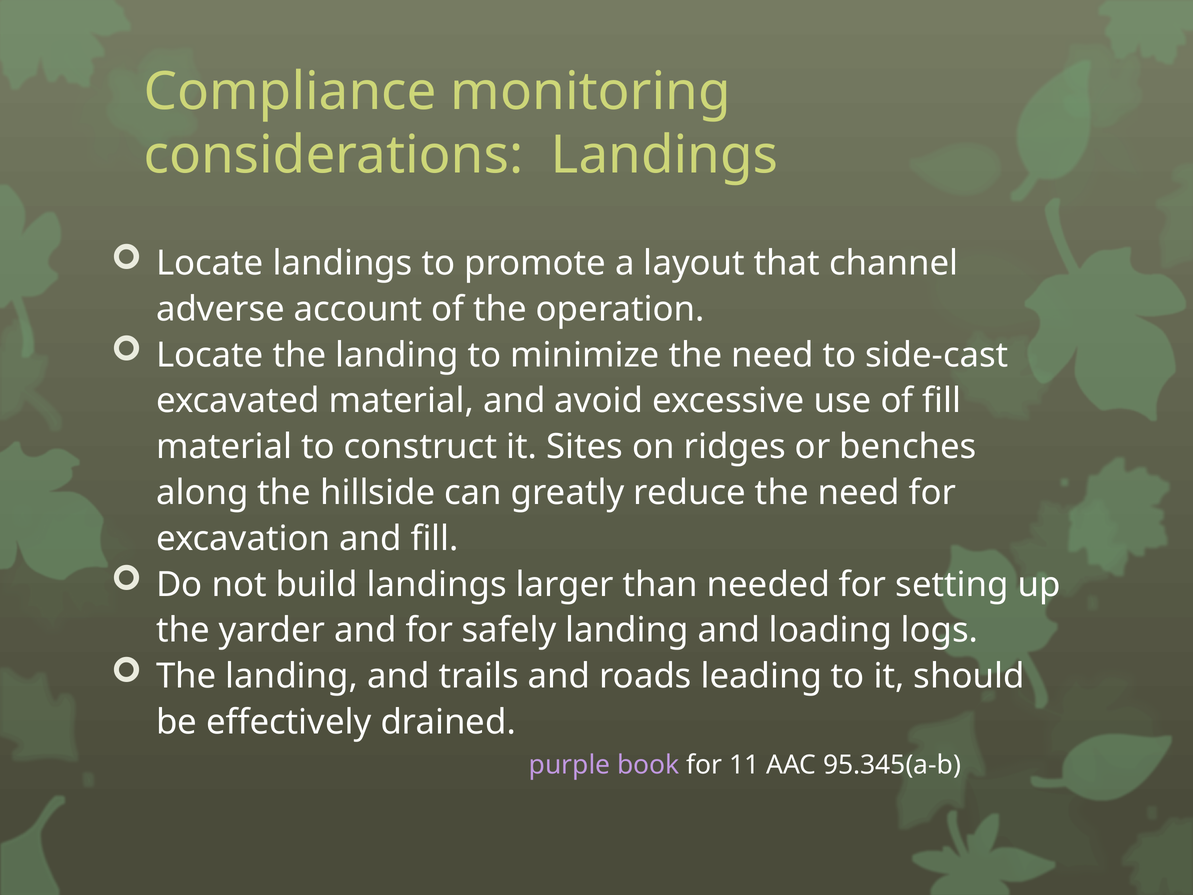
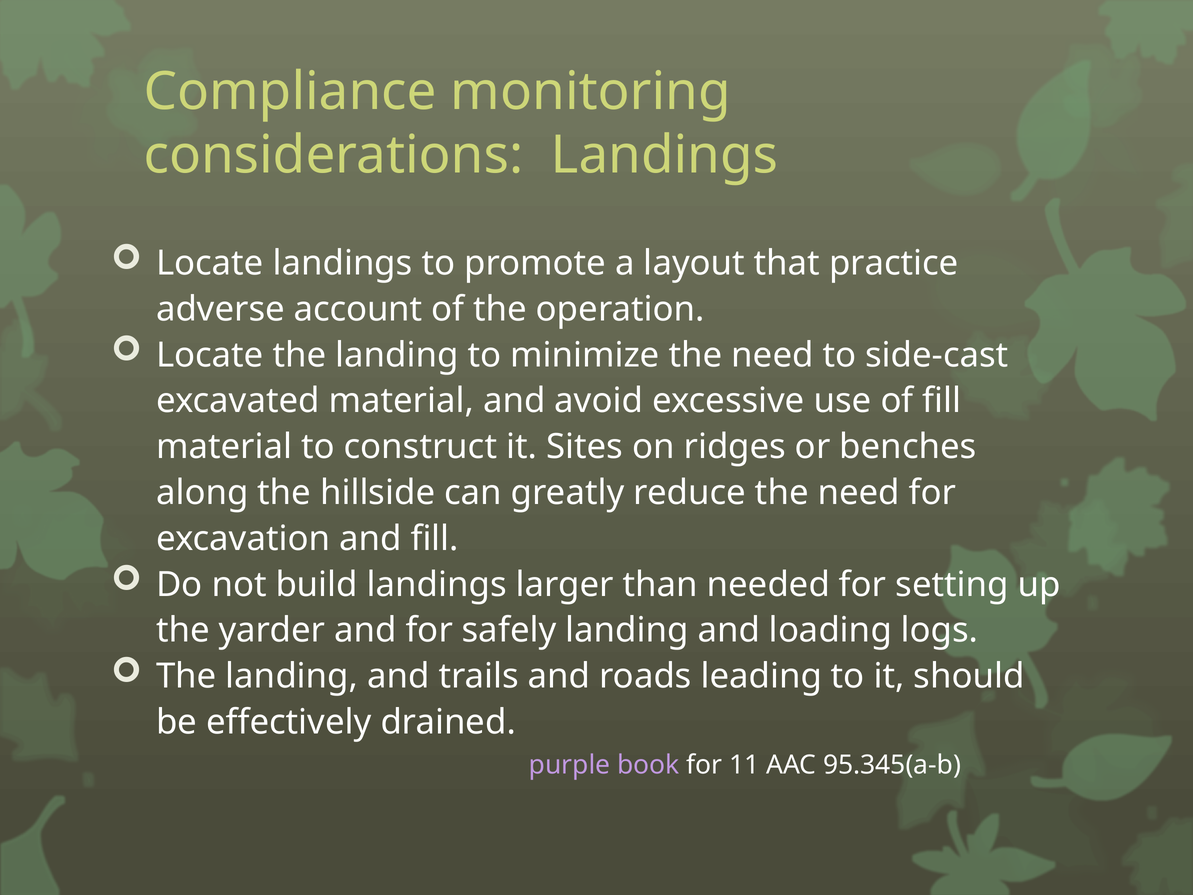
channel: channel -> practice (894, 263)
